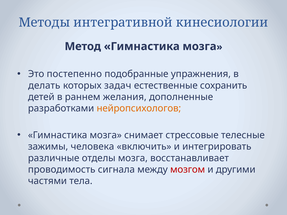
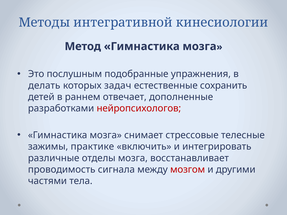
постепенно: постепенно -> послушным (74, 74)
желания: желания -> отвечает (125, 97)
нейропсихологов colour: orange -> red (139, 109)
человека: человека -> практике (92, 147)
